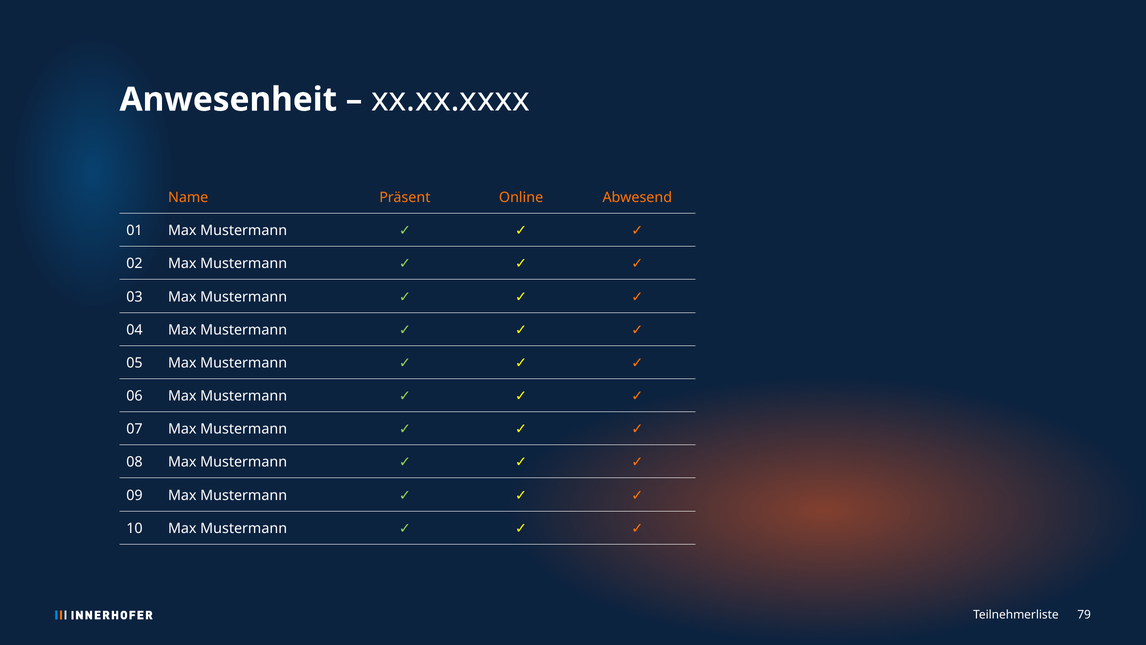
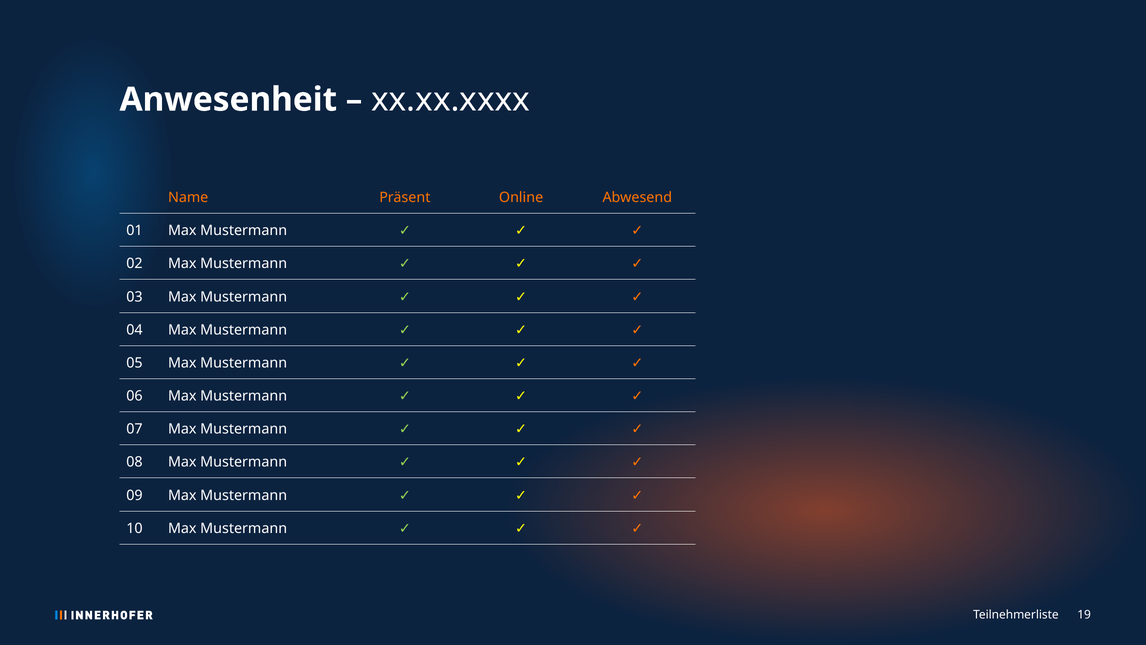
79: 79 -> 19 (1084, 615)
